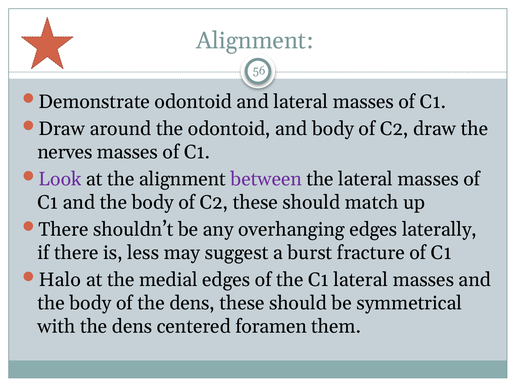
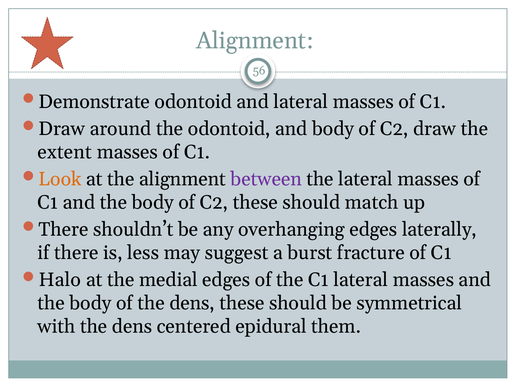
nerves: nerves -> extent (65, 152)
Look colour: purple -> orange (60, 179)
foramen: foramen -> epidural (271, 326)
